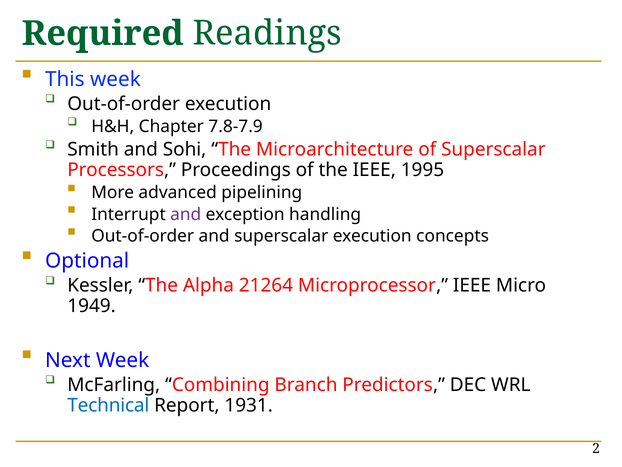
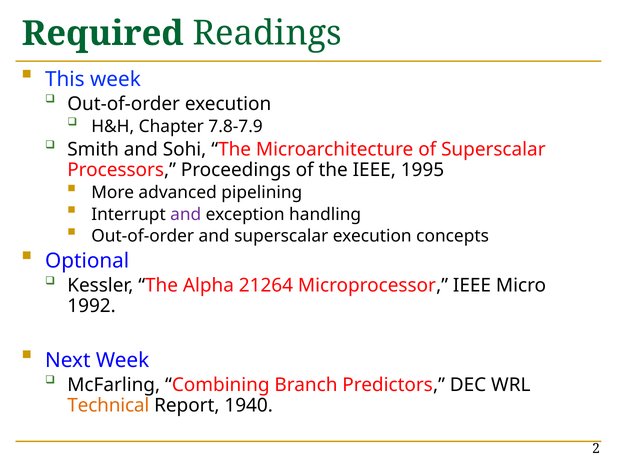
1949: 1949 -> 1992 (92, 306)
Technical colour: blue -> orange (108, 405)
1931: 1931 -> 1940 (249, 405)
